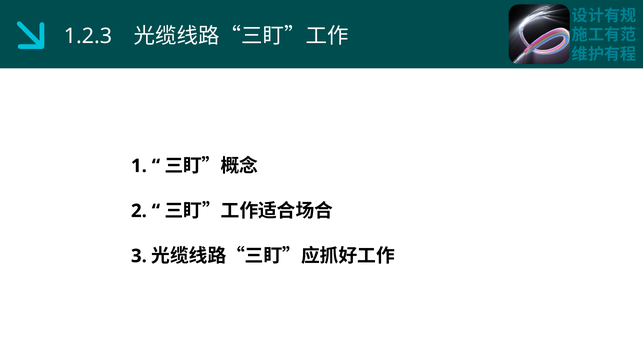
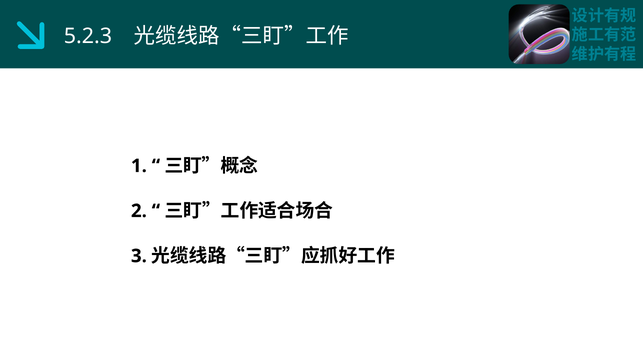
1.2.3: 1.2.3 -> 5.2.3 (88, 36)
